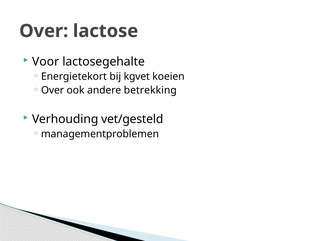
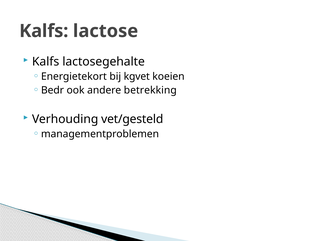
Over: Over -> Kalfs (44, 31)
Voor: Voor -> Kalfs (46, 62)
Over: Over -> Bedr (52, 90)
